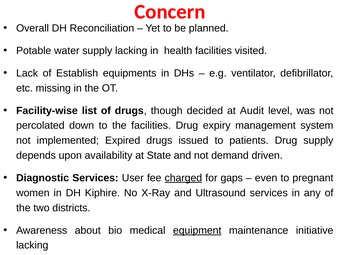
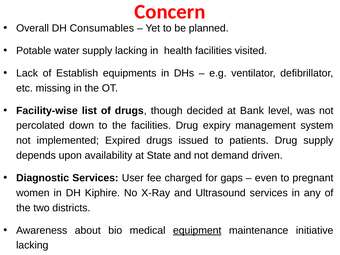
Reconciliation: Reconciliation -> Consumables (102, 28)
Audit: Audit -> Bank (252, 111)
charged underline: present -> none (183, 178)
